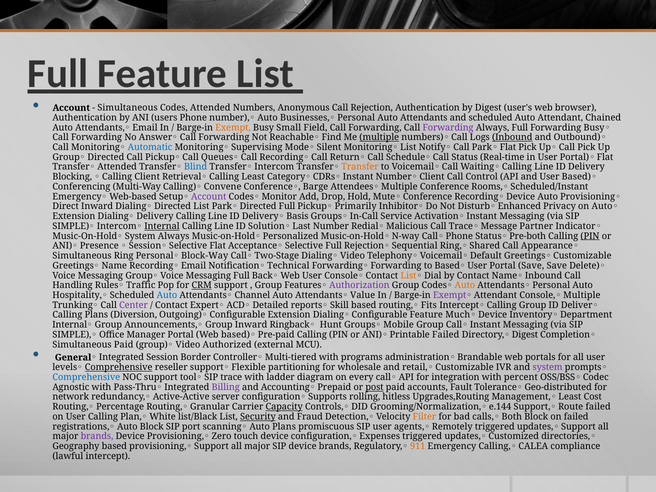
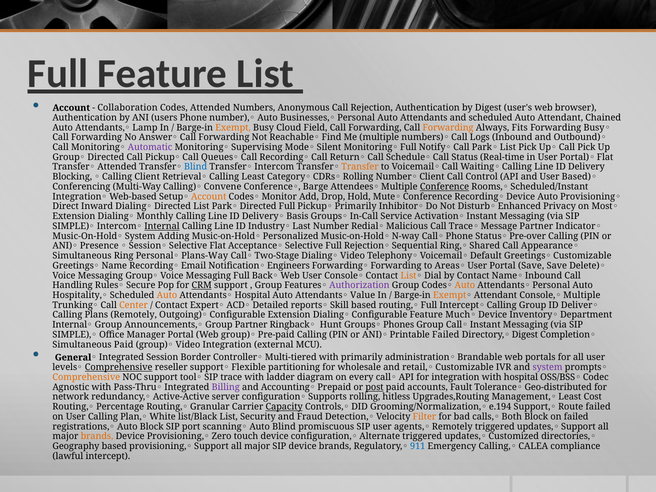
Simultaneous: Simultaneous -> Collaboration (128, 108)
Attendants Email: Email -> Lamp (145, 128)
Small: Small -> Cloud (289, 128)
Forwarding colour: purple -> orange (448, 128)
Always Full: Full -> Fits (520, 128)
multiple underline: present -> none (379, 137)
Inbound underline: present -> none (512, 137)
Automatic colour: blue -> purple (150, 147)
List: List -> Full (408, 147)
Flat: Flat -> List (508, 147)
Instant: Instant -> Rolling (358, 177)
Conference underline: none -> present (444, 187)
Emergency: Emergency -> Integration (77, 197)
Account colour: purple -> orange (209, 197)
on Auto: Auto -> Most (602, 206)
Delivery: Delivery -> Monthly (155, 216)
Solution: Solution -> Industry (267, 226)
System Always: Always -> Adding (174, 236)
Pre-both: Pre-both -> Pre-over (528, 236)
PIN underline: present -> none (590, 236)
Block-Way: Block-Way -> Plans-Way (205, 256)
Technical: Technical -> Engineers (288, 266)
to Based: Based -> Areas (447, 266)
Traffic: Traffic -> Secure (141, 285)
Auto colour: blue -> orange (167, 295)
Attendants Channel: Channel -> Hospital (252, 295)
Exempt colour: purple -> orange (450, 295)
Center colour: purple -> orange (133, 305)
Fits: Fits -> Full (429, 305)
Plans Diversion: Diversion -> Remotely (134, 315)
Group Inward: Inward -> Partner (251, 325)
Mobile: Mobile -> Phones (399, 325)
Web based: based -> group (236, 335)
Video Authorized: Authorized -> Integration (227, 345)
with programs: programs -> primarily (362, 357)
Comprehensive colour: blue -> orange (86, 377)
with percent: percent -> hospital (521, 377)
e.144: e.144 -> e.194 (500, 407)
Security underline: present -> none (258, 417)
Auto Plans: Plans -> Blind (284, 427)
brands colour: purple -> orange (97, 436)
Expenses: Expenses -> Alternate (380, 436)
911 colour: orange -> blue (418, 446)
